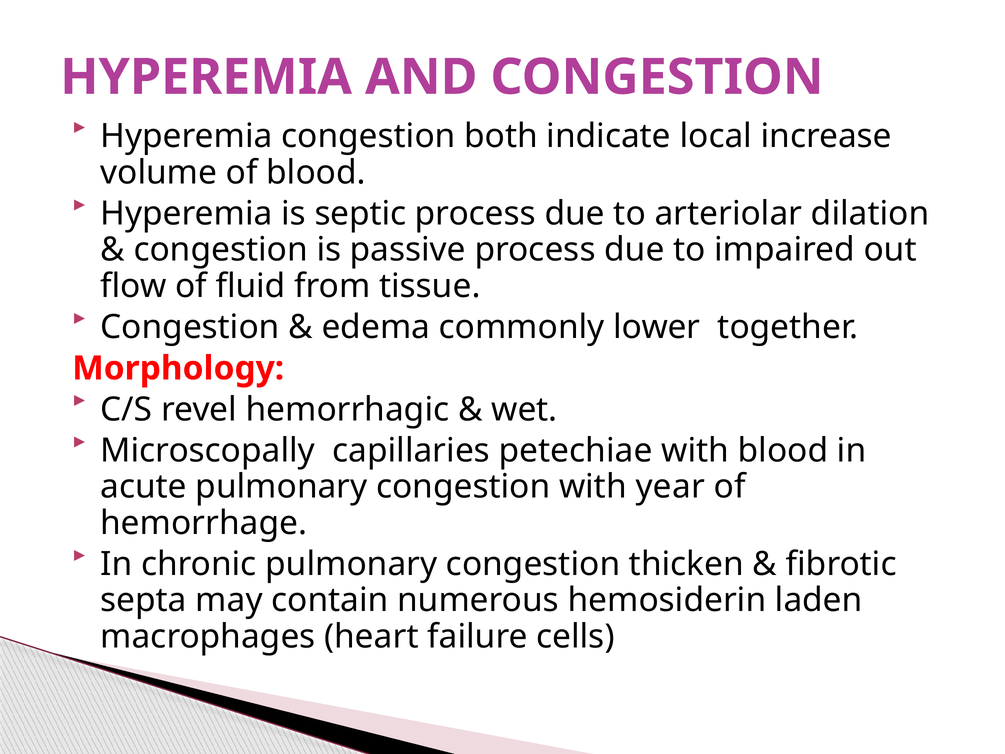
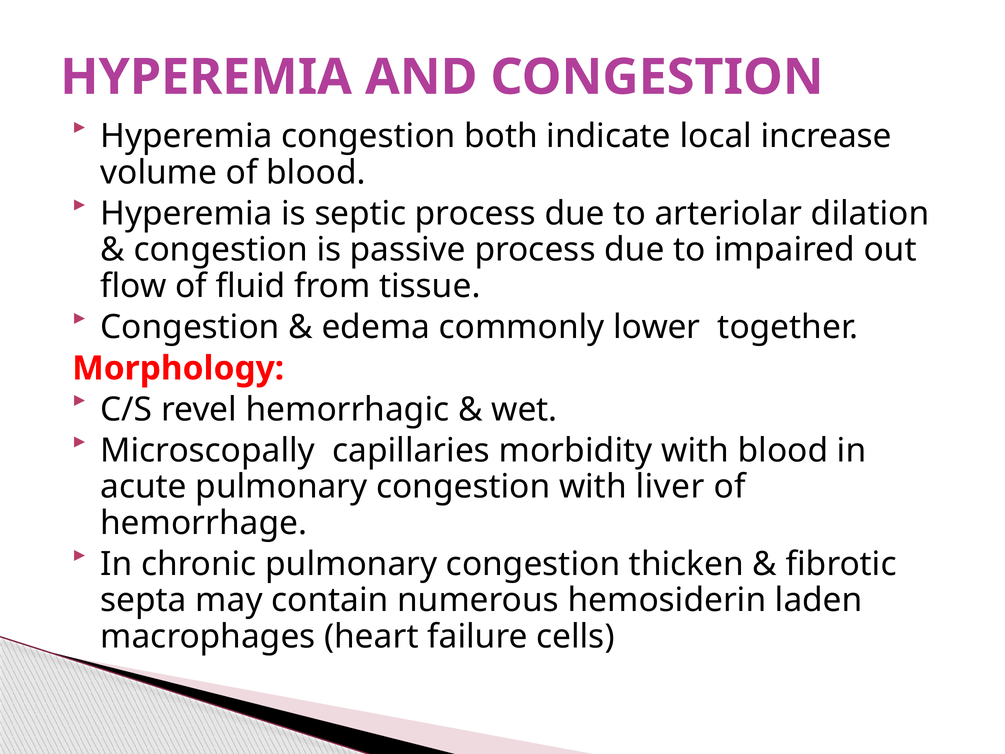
petechiae: petechiae -> morbidity (576, 451)
year: year -> liver (670, 487)
